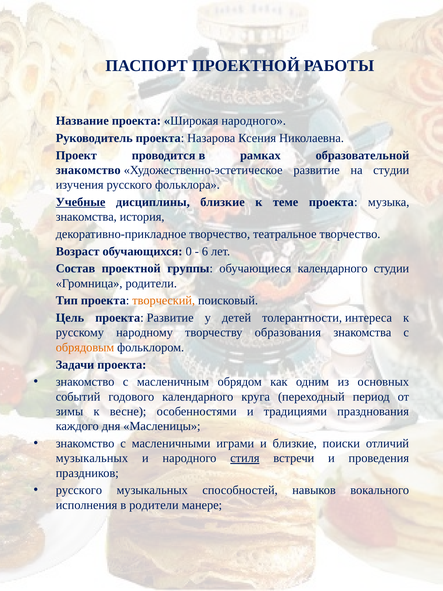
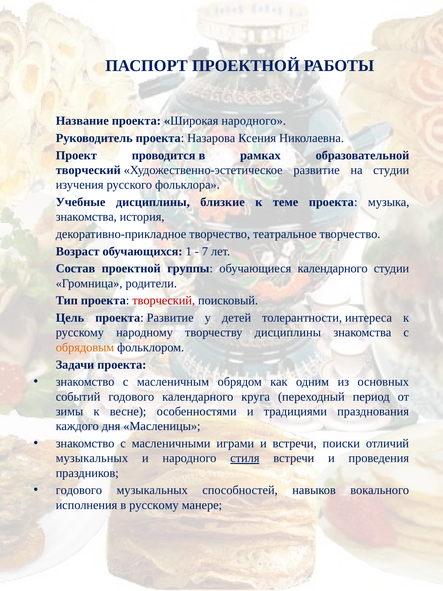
знакомство: знакомство -> творческий (88, 170)
Учебные underline: present -> none (81, 202)
0: 0 -> 1 (189, 251)
6: 6 -> 7 (205, 251)
творческий colour: orange -> red (164, 300)
творчеству образования: образования -> дисциплины (288, 332)
и близкие: близкие -> встречи (295, 443)
русского: русского -> годового (79, 490)
в родители: родители -> русскому (154, 505)
